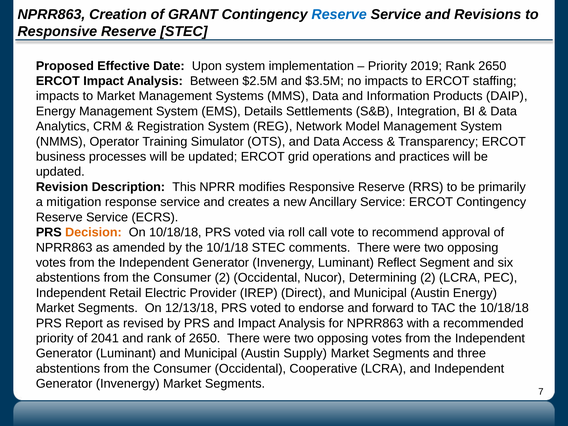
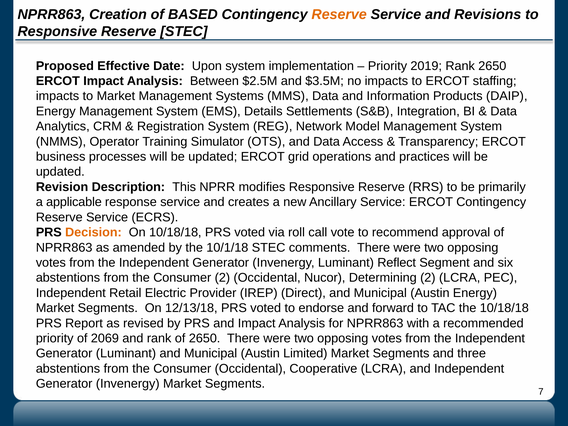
GRANT: GRANT -> BASED (193, 15)
Reserve colour: blue -> orange (339, 15)
mitigation: mitigation -> applicable (74, 202)
2041: 2041 -> 2069 (105, 338)
Supply: Supply -> Limited (305, 353)
